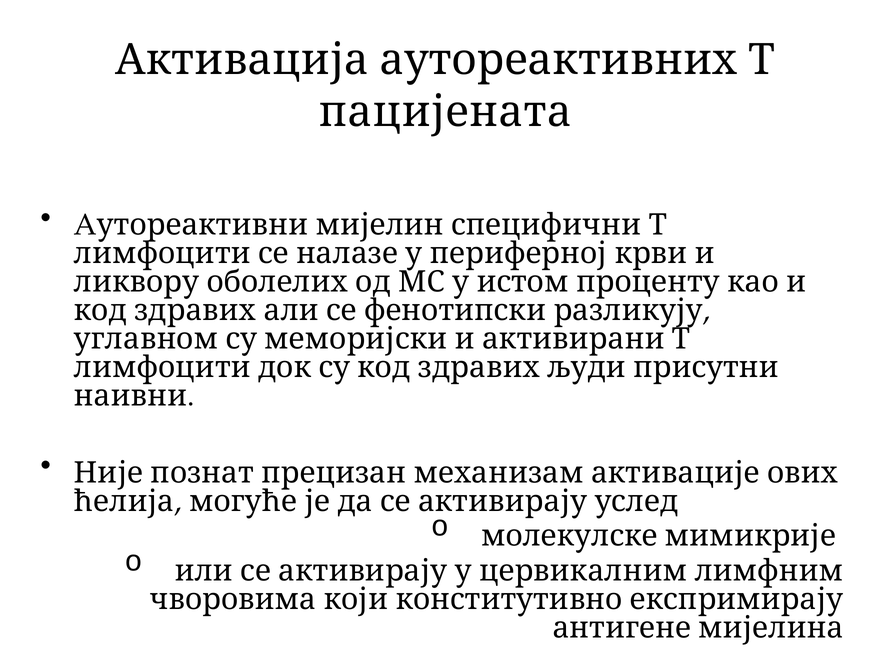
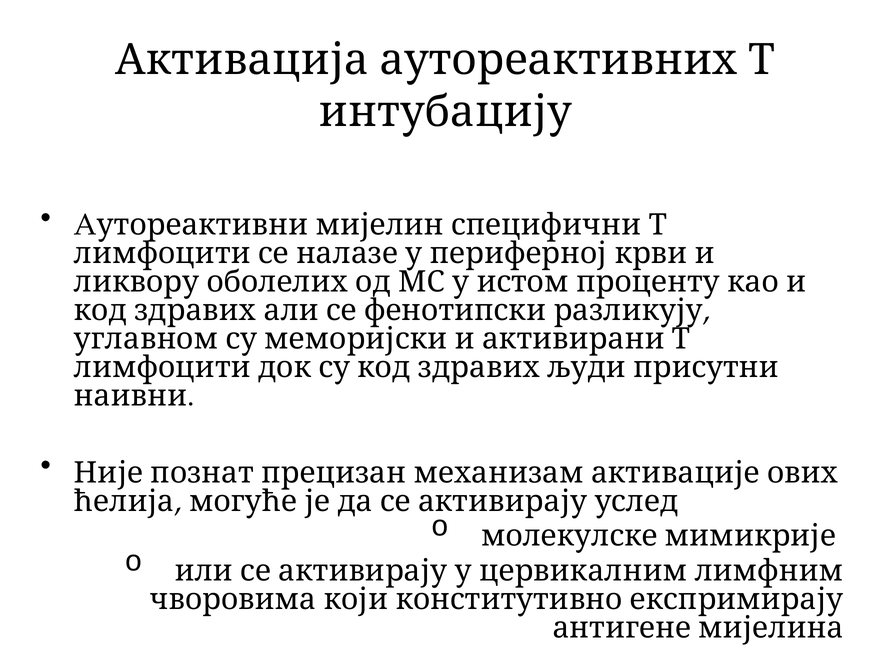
пацијената: пацијената -> интубацију (445, 112)
